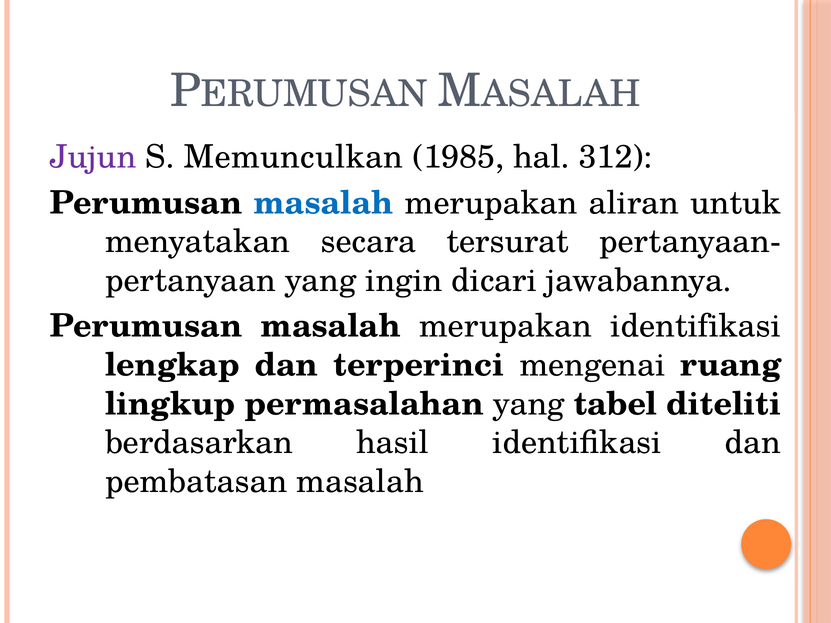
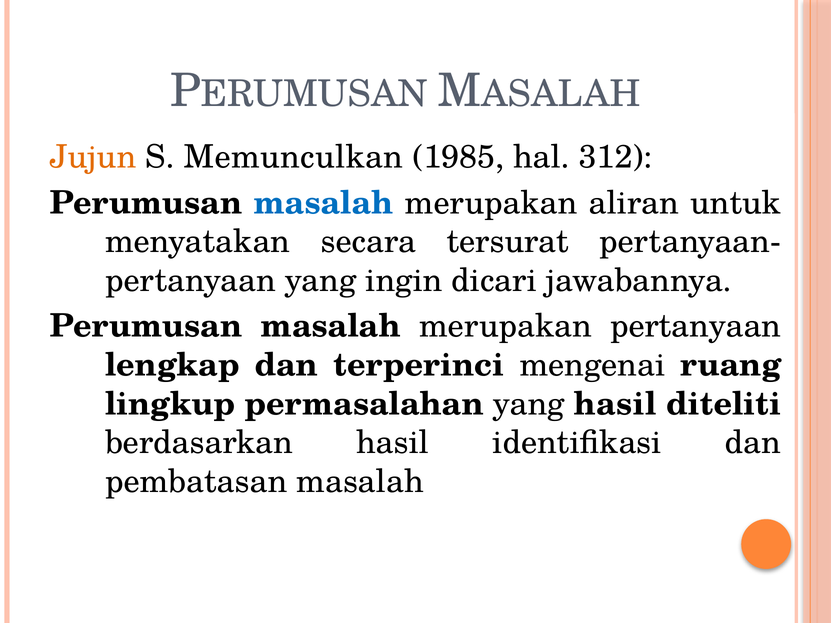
Jujun colour: purple -> orange (93, 157)
merupakan identifikasi: identifikasi -> pertanyaan (696, 326)
yang tabel: tabel -> hasil (615, 404)
